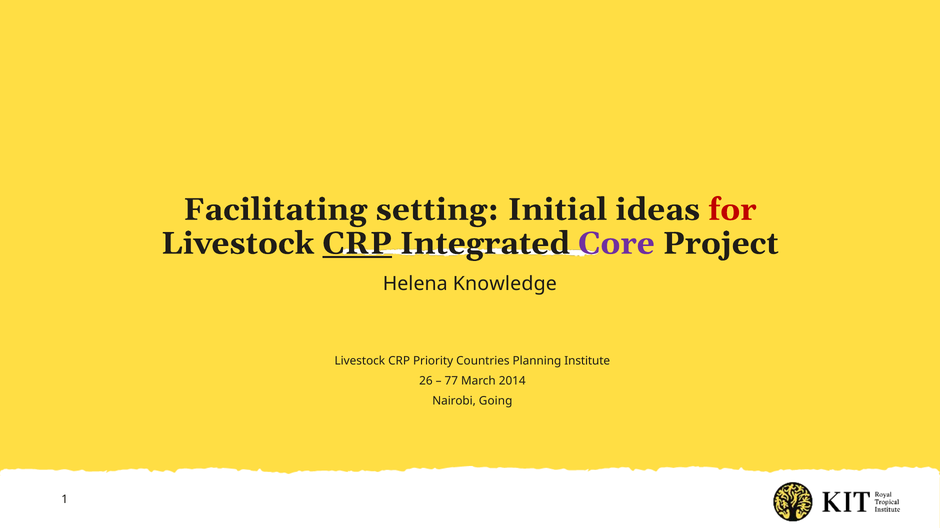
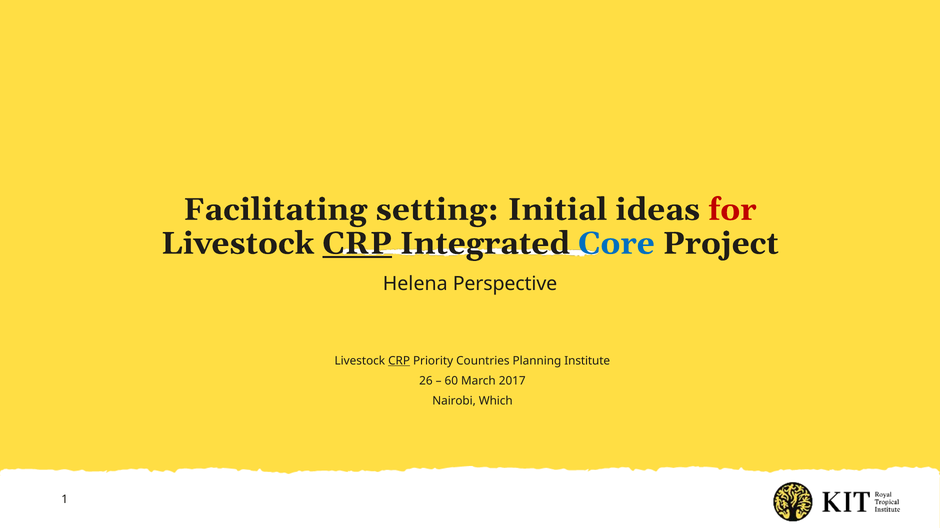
Core colour: purple -> blue (616, 244)
Knowledge: Knowledge -> Perspective (505, 284)
CRP underline: none -> present (399, 361)
77: 77 -> 60 (451, 381)
2014: 2014 -> 2017 (512, 381)
Going: Going -> Which (496, 402)
